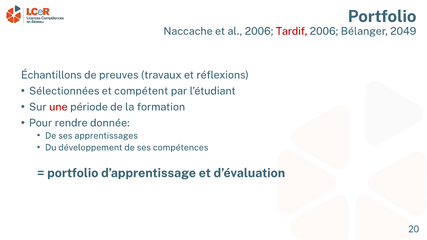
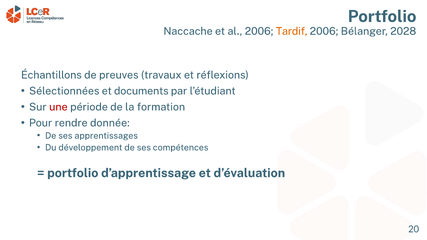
Tardif colour: red -> orange (292, 31)
2049: 2049 -> 2028 (403, 31)
compétent: compétent -> documents (141, 91)
